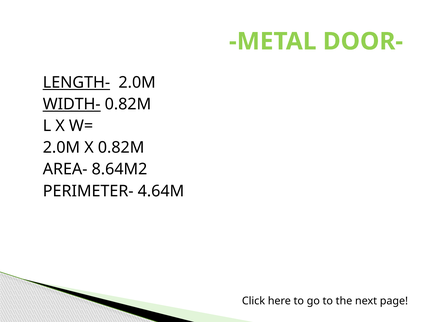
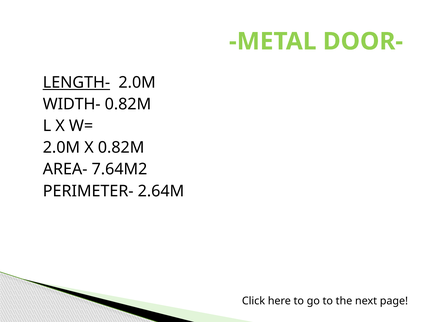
WIDTH- underline: present -> none (72, 104)
8.64M2: 8.64M2 -> 7.64M2 (119, 169)
4.64M: 4.64M -> 2.64M (161, 191)
